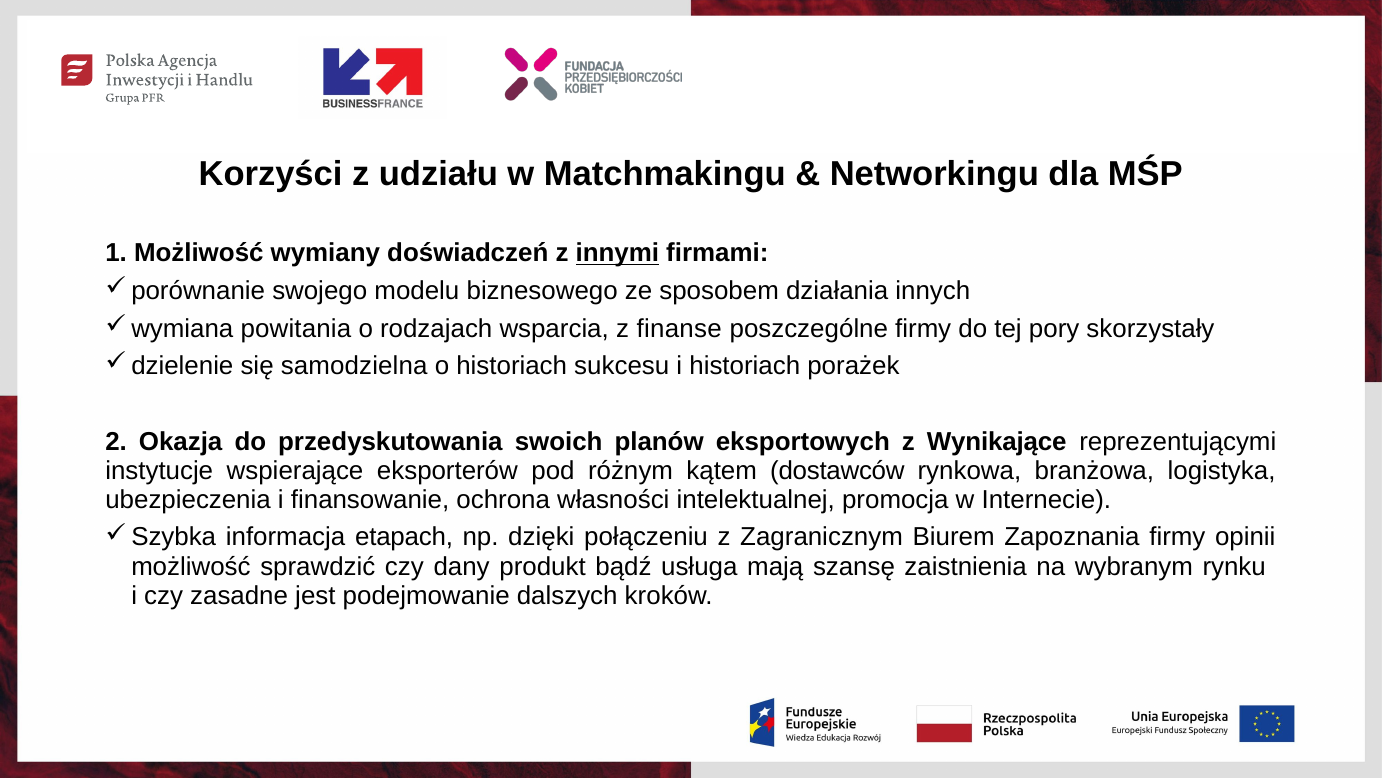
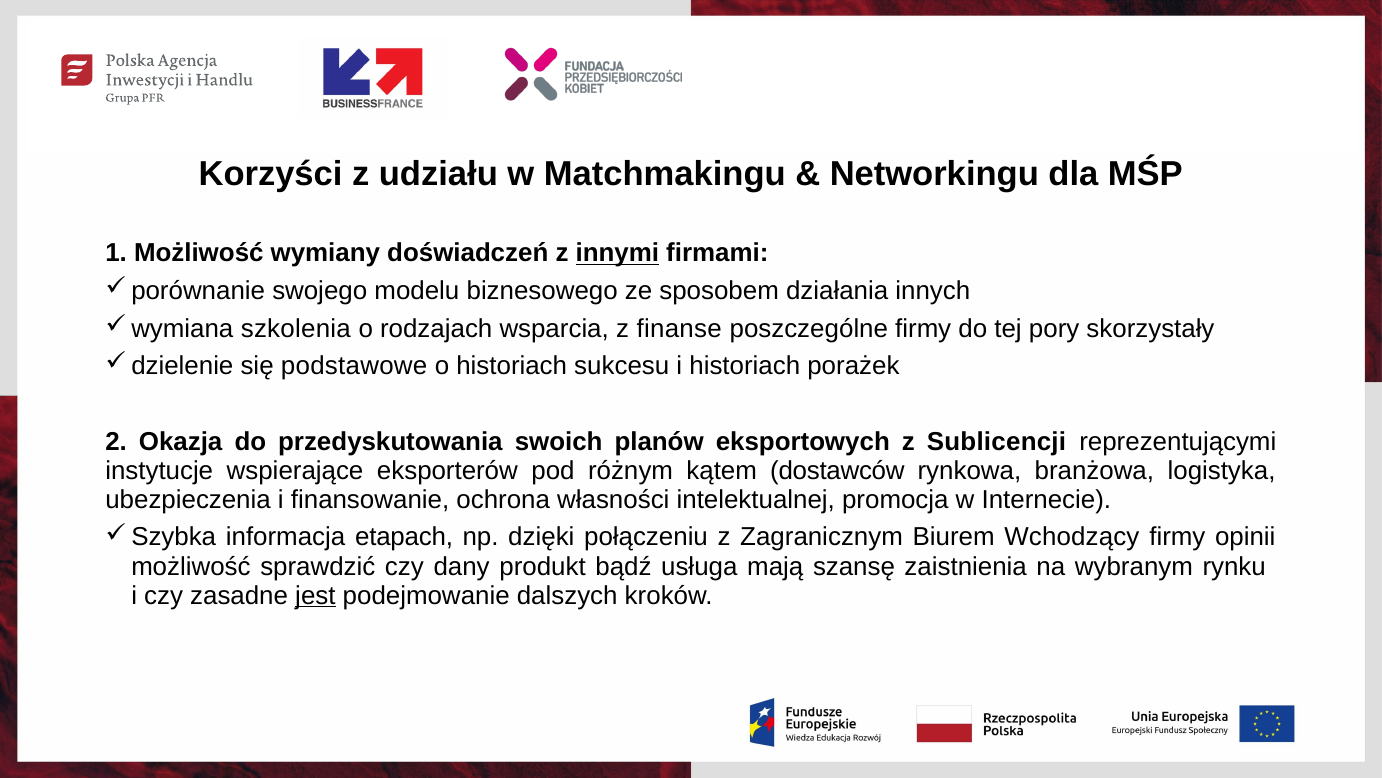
powitania: powitania -> szkolenia (296, 328)
samodzielna: samodzielna -> podstawowe (354, 366)
Wynikające: Wynikające -> Sublicencji (996, 441)
Zapoznania: Zapoznania -> Wchodzący (1072, 537)
jest underline: none -> present (315, 595)
